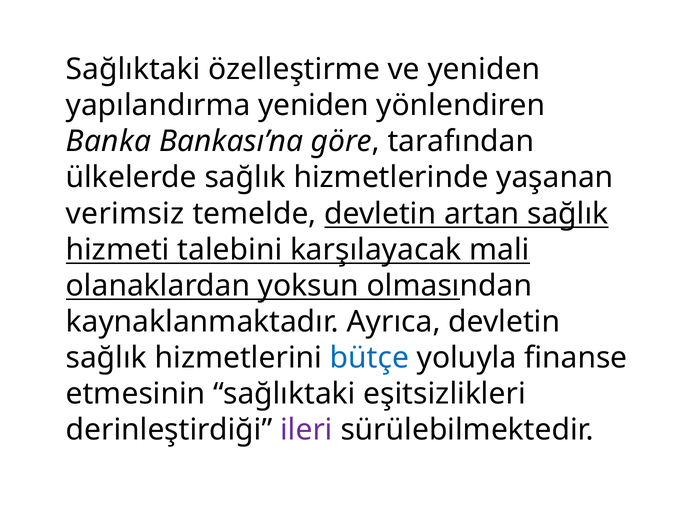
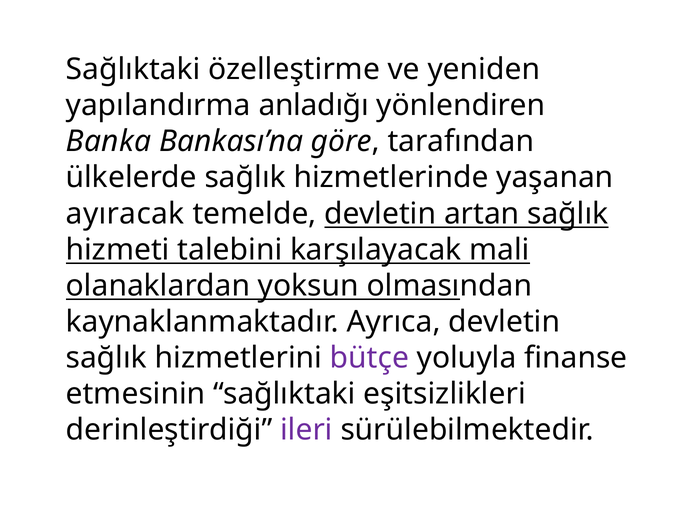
yapılandırma yeniden: yeniden -> anladığı (314, 105)
verimsiz: verimsiz -> ayıracak (125, 213)
bütçe colour: blue -> purple (369, 357)
